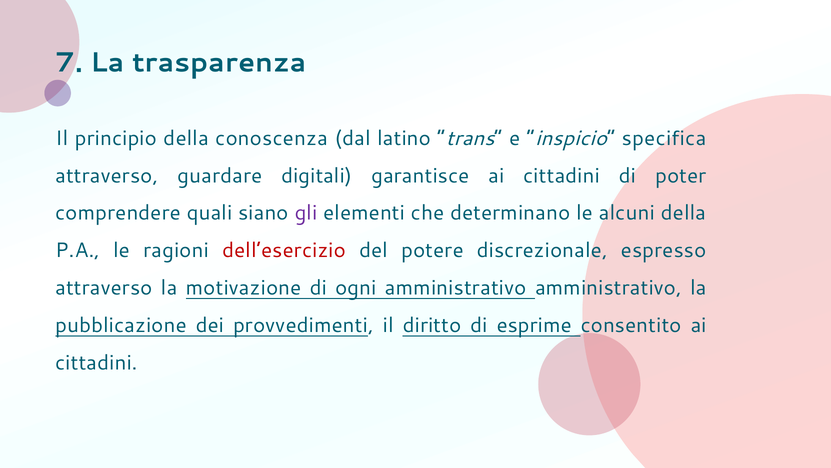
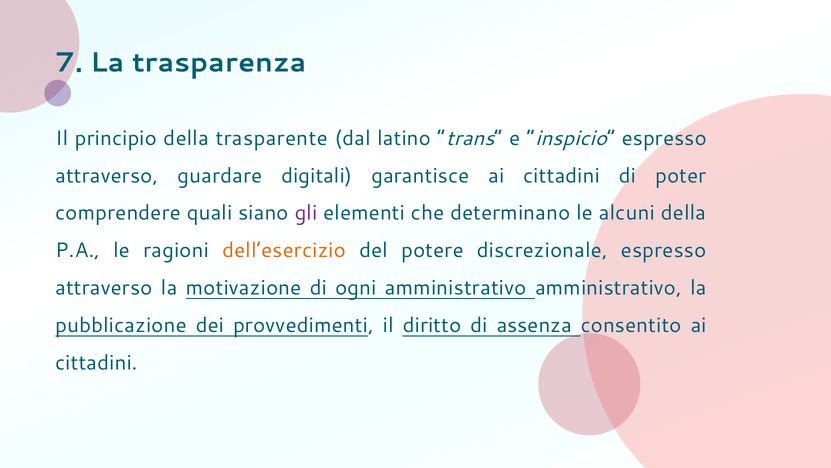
conoscenza: conoscenza -> trasparente (272, 138)
inspicio specifica: specifica -> espresso (664, 138)
dell’esercizio colour: red -> orange (284, 250)
esprime: esprime -> assenza (534, 325)
